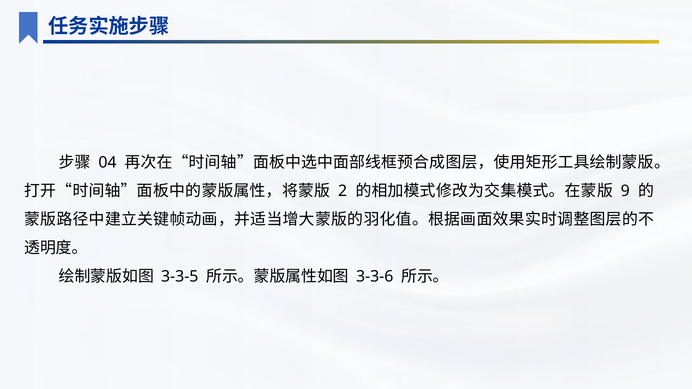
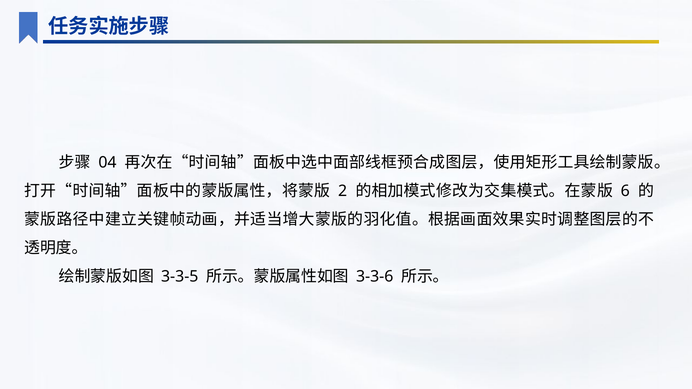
9: 9 -> 6 (625, 191)
